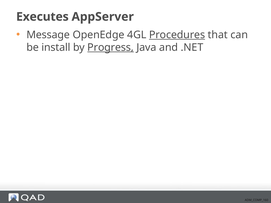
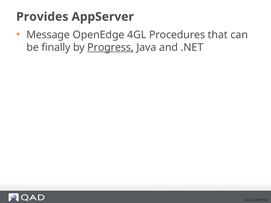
Executes: Executes -> Provides (42, 17)
Procedures underline: present -> none (177, 35)
install: install -> finally (56, 47)
